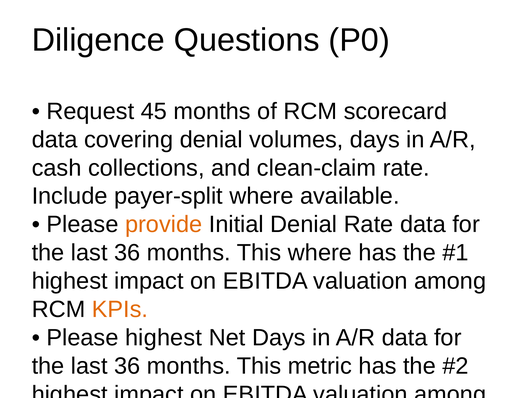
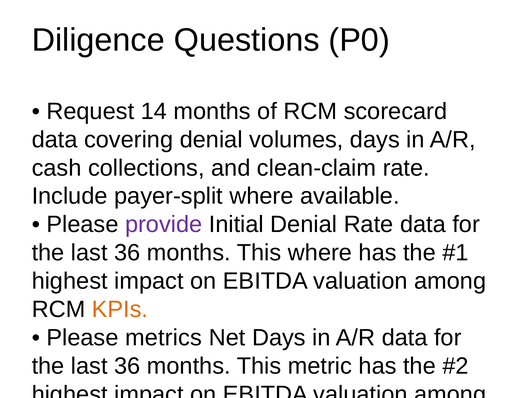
45: 45 -> 14 (154, 111)
provide colour: orange -> purple (164, 224)
Please highest: highest -> metrics (164, 337)
